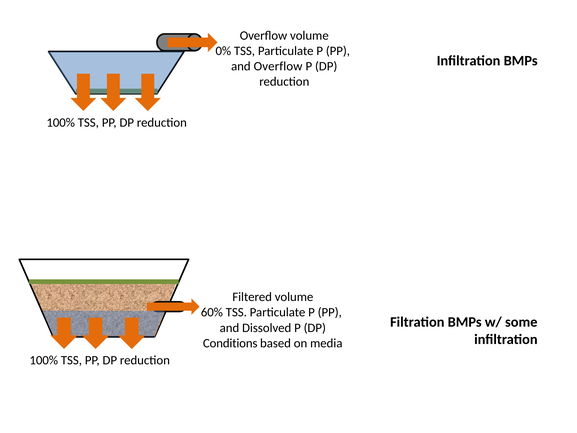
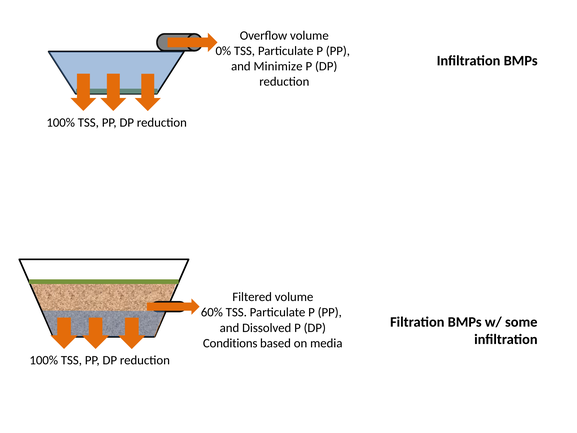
and Overflow: Overflow -> Minimize (278, 66)
